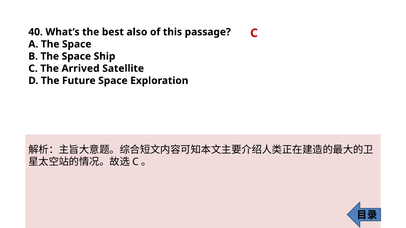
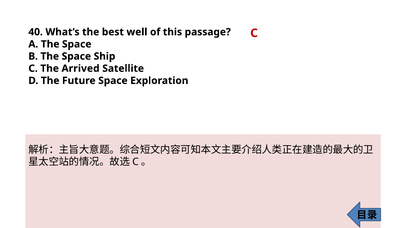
also: also -> well (137, 32)
